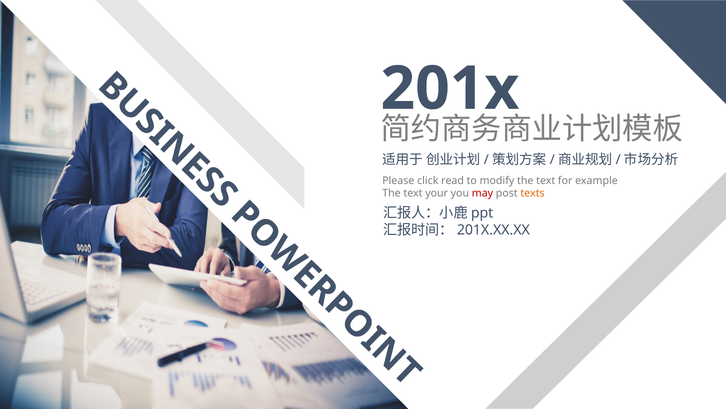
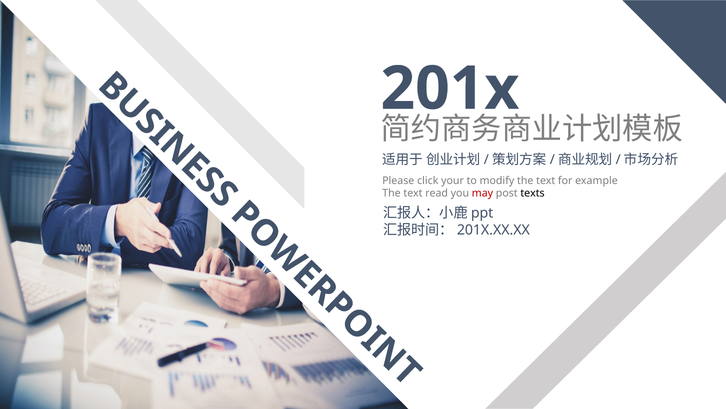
read: read -> your (453, 180)
your: your -> read (437, 193)
texts colour: orange -> black (533, 193)
